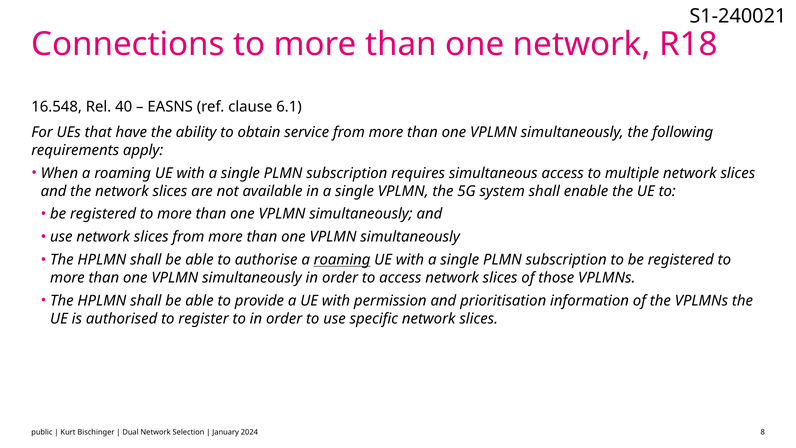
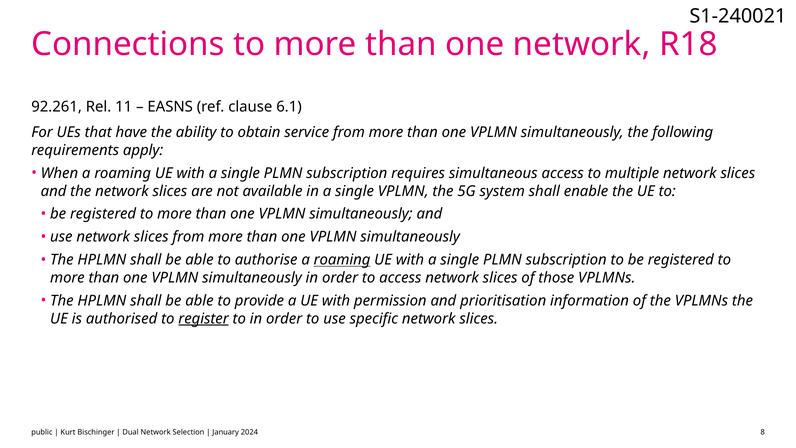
16.548: 16.548 -> 92.261 (57, 107)
40: 40 -> 11 (124, 107)
register underline: none -> present (204, 318)
